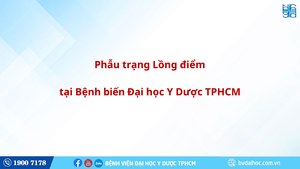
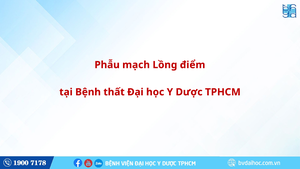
trạng: trạng -> mạch (136, 65)
biến: biến -> thất (114, 92)
